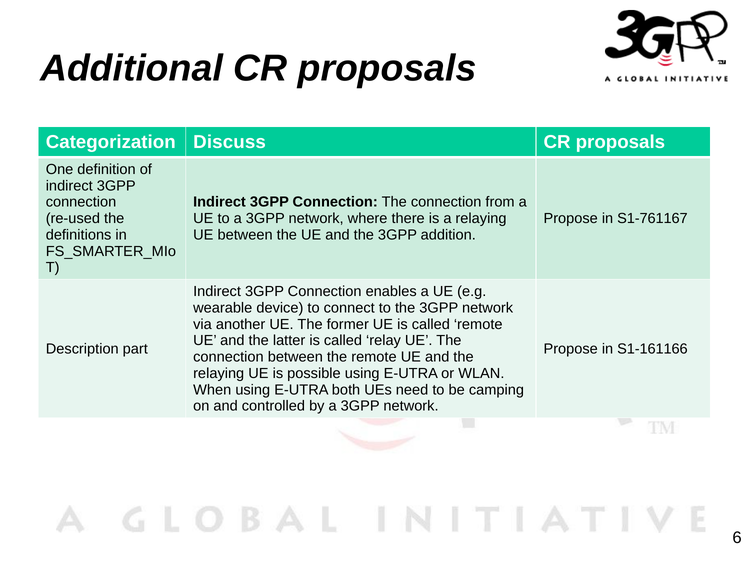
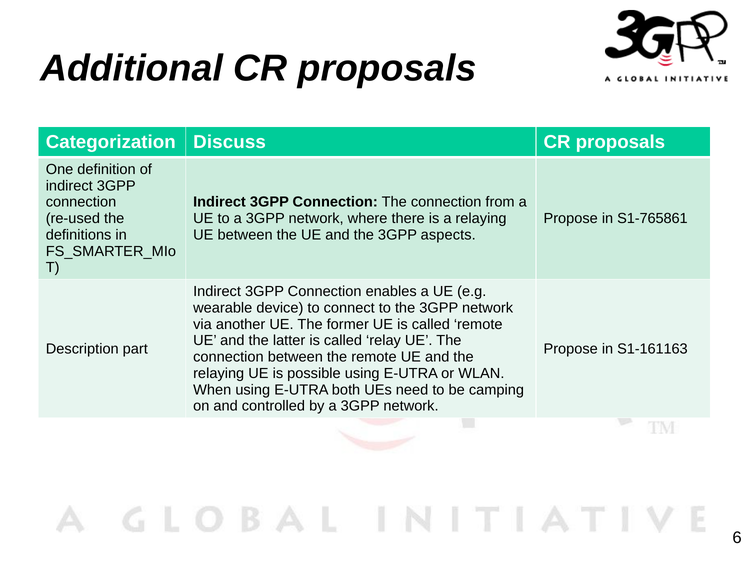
S1-761167: S1-761167 -> S1-765861 (652, 218)
addition: addition -> aspects (448, 235)
S1-161166: S1-161166 -> S1-161163 (652, 349)
